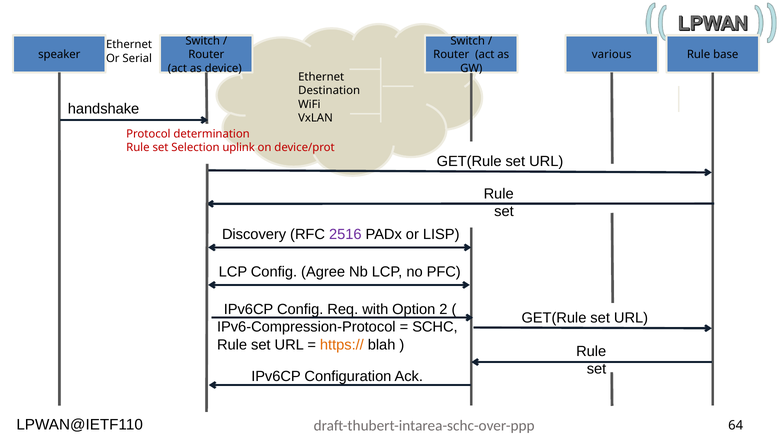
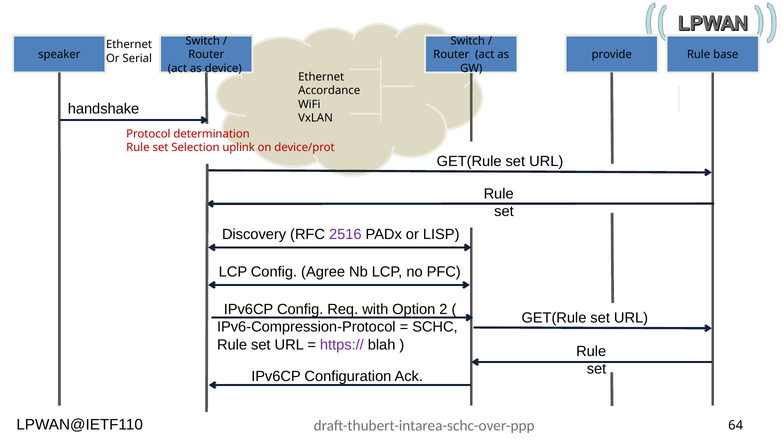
various: various -> provide (612, 55)
Destination: Destination -> Accordance (329, 91)
https:// colour: orange -> purple (342, 344)
